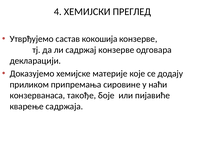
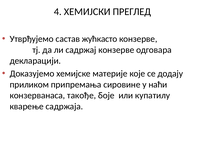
кокошија: кокошија -> жућкасто (100, 39)
пијавиће: пијавиће -> купатилу (153, 95)
